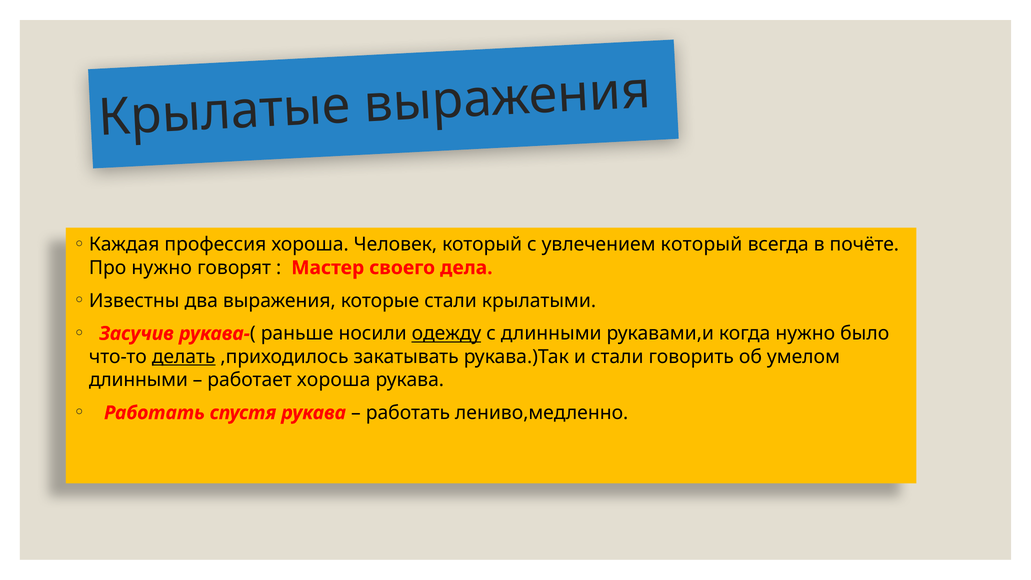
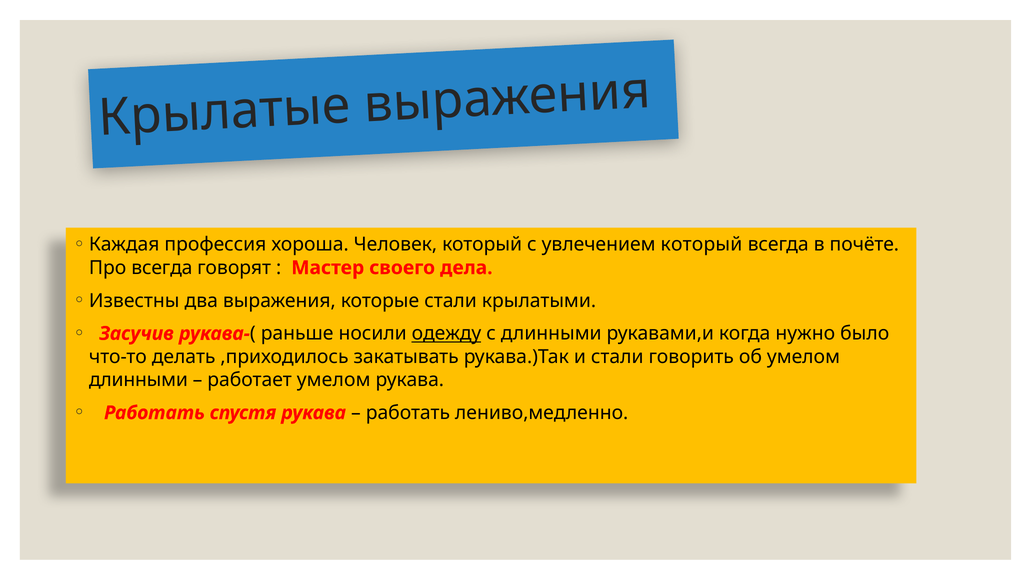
Про нужно: нужно -> всегда (162, 268)
делать underline: present -> none (184, 357)
работает хороша: хороша -> умелом (334, 380)
